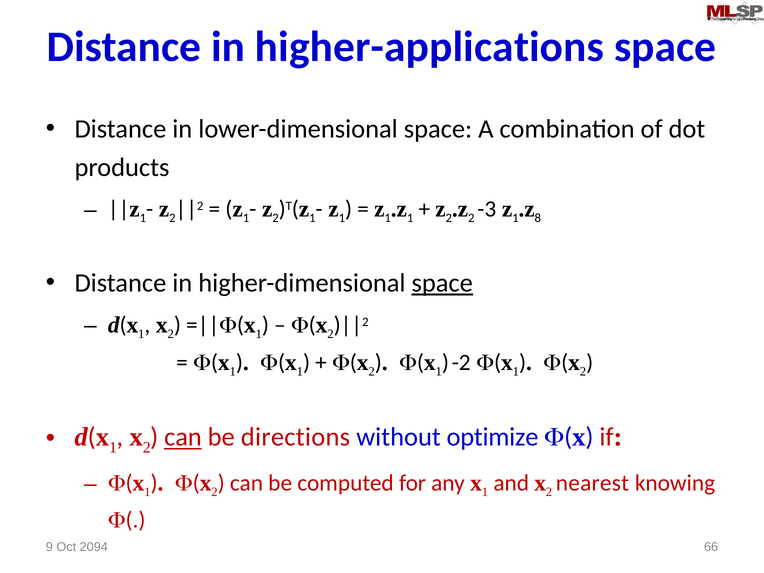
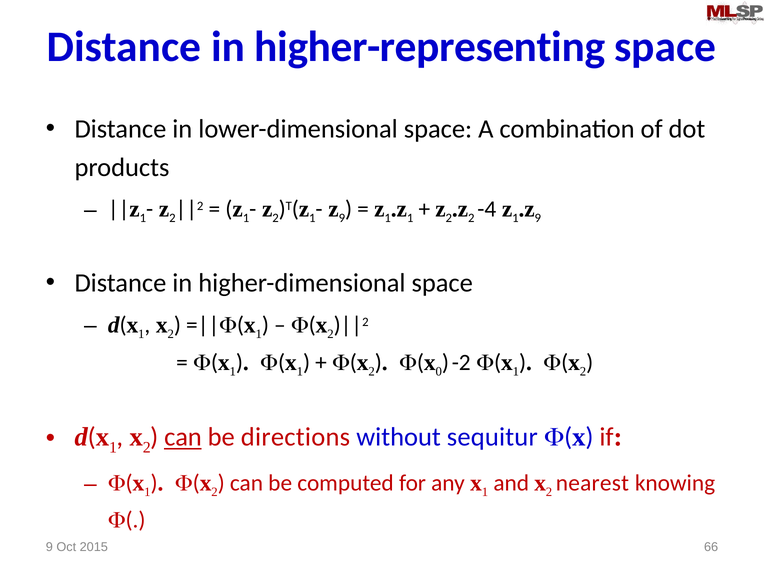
higher-applications: higher-applications -> higher-representing (430, 47)
1: 1 -> 9 (342, 218)
-3: -3 -> -4 (487, 209)
8: 8 -> 9 (538, 218)
space underline: present -> none (442, 283)
1: 1 -> 0 (439, 372)
optimize: optimize -> sequitur (492, 437)
2094: 2094 -> 2015 (94, 547)
